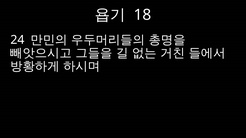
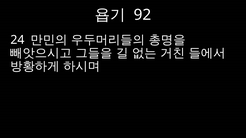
18: 18 -> 92 (143, 15)
